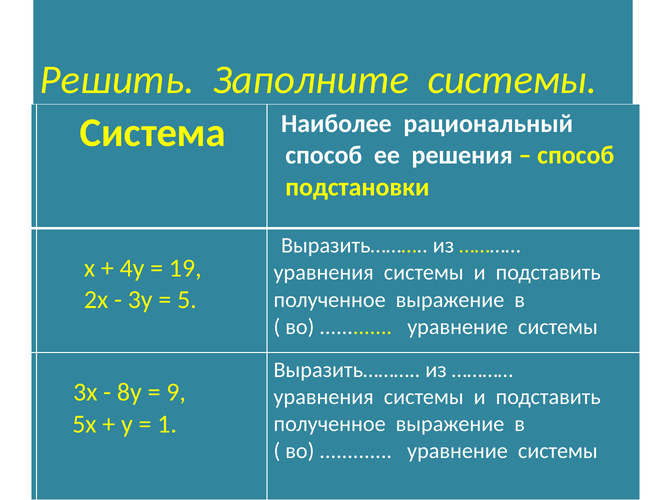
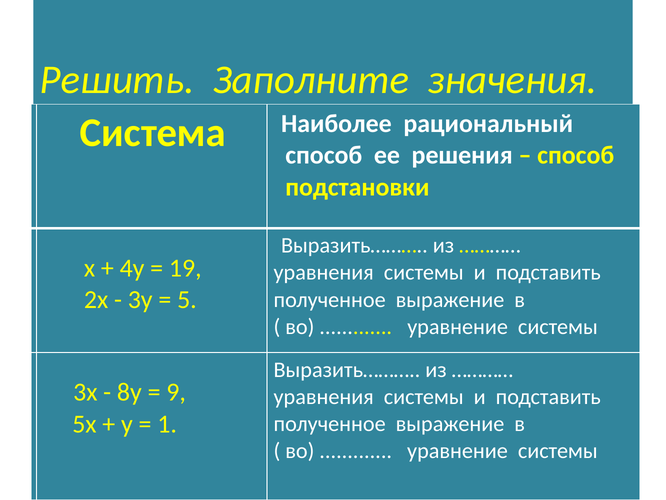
Заполните системы: системы -> значения (512, 80)
